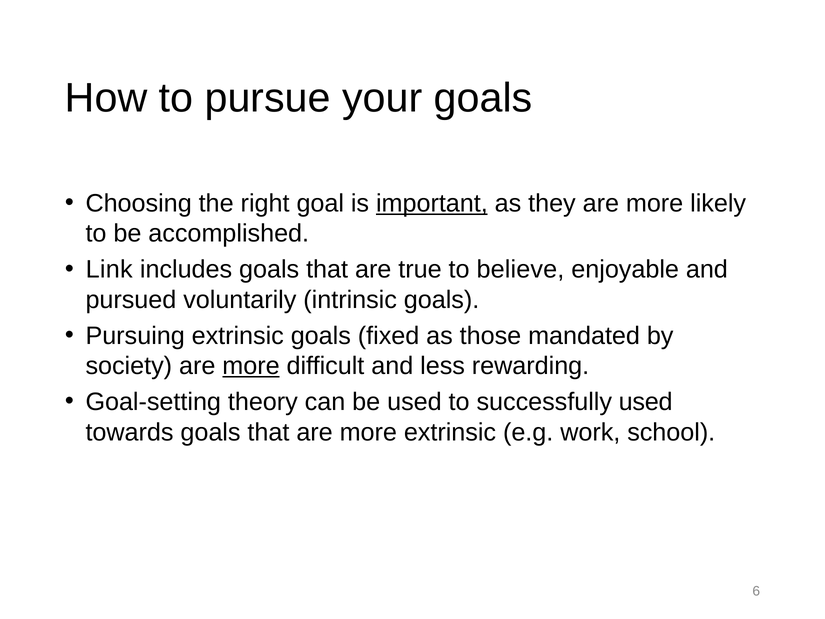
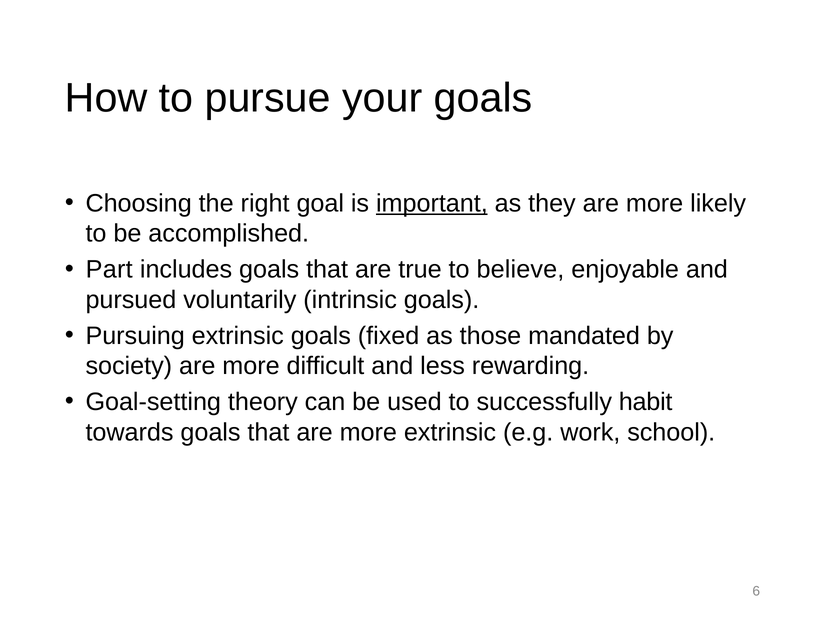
Link: Link -> Part (109, 269)
more underline: present -> none (251, 366)
successfully used: used -> habit (646, 402)
